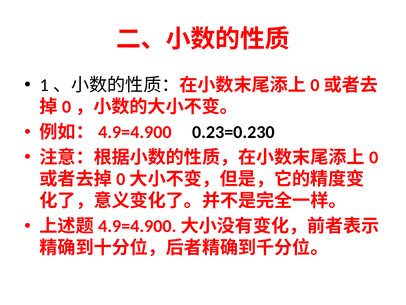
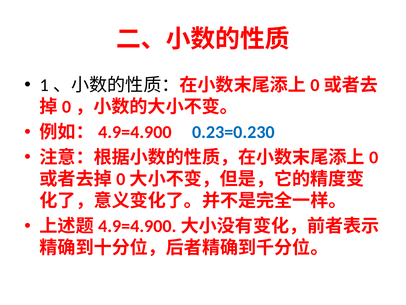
0.23=0.230 colour: black -> blue (233, 132)
